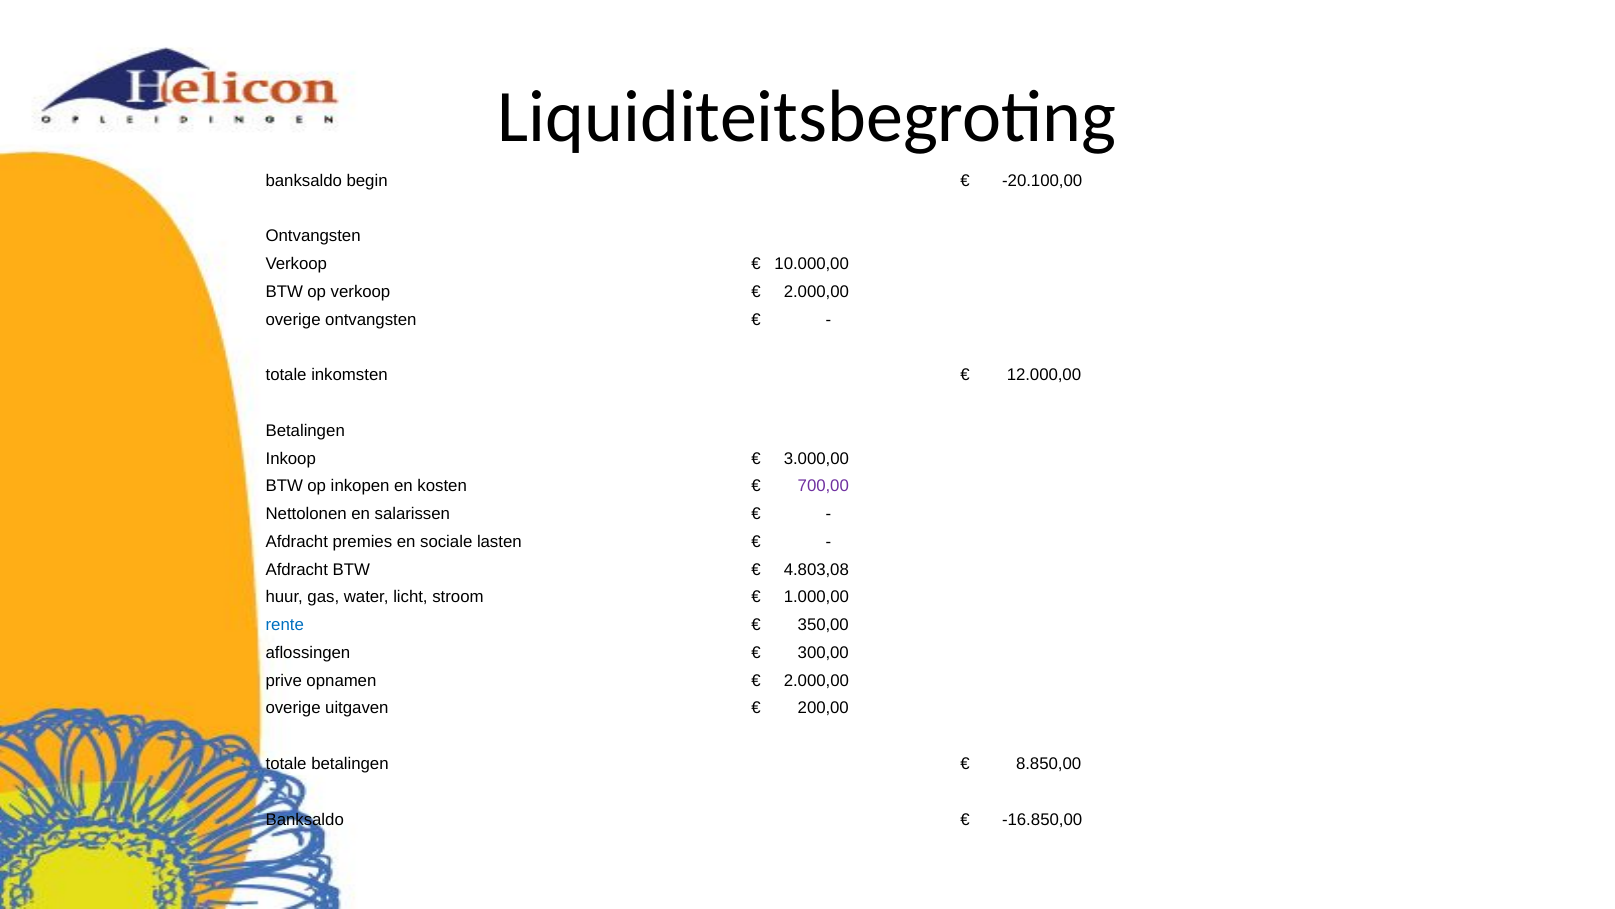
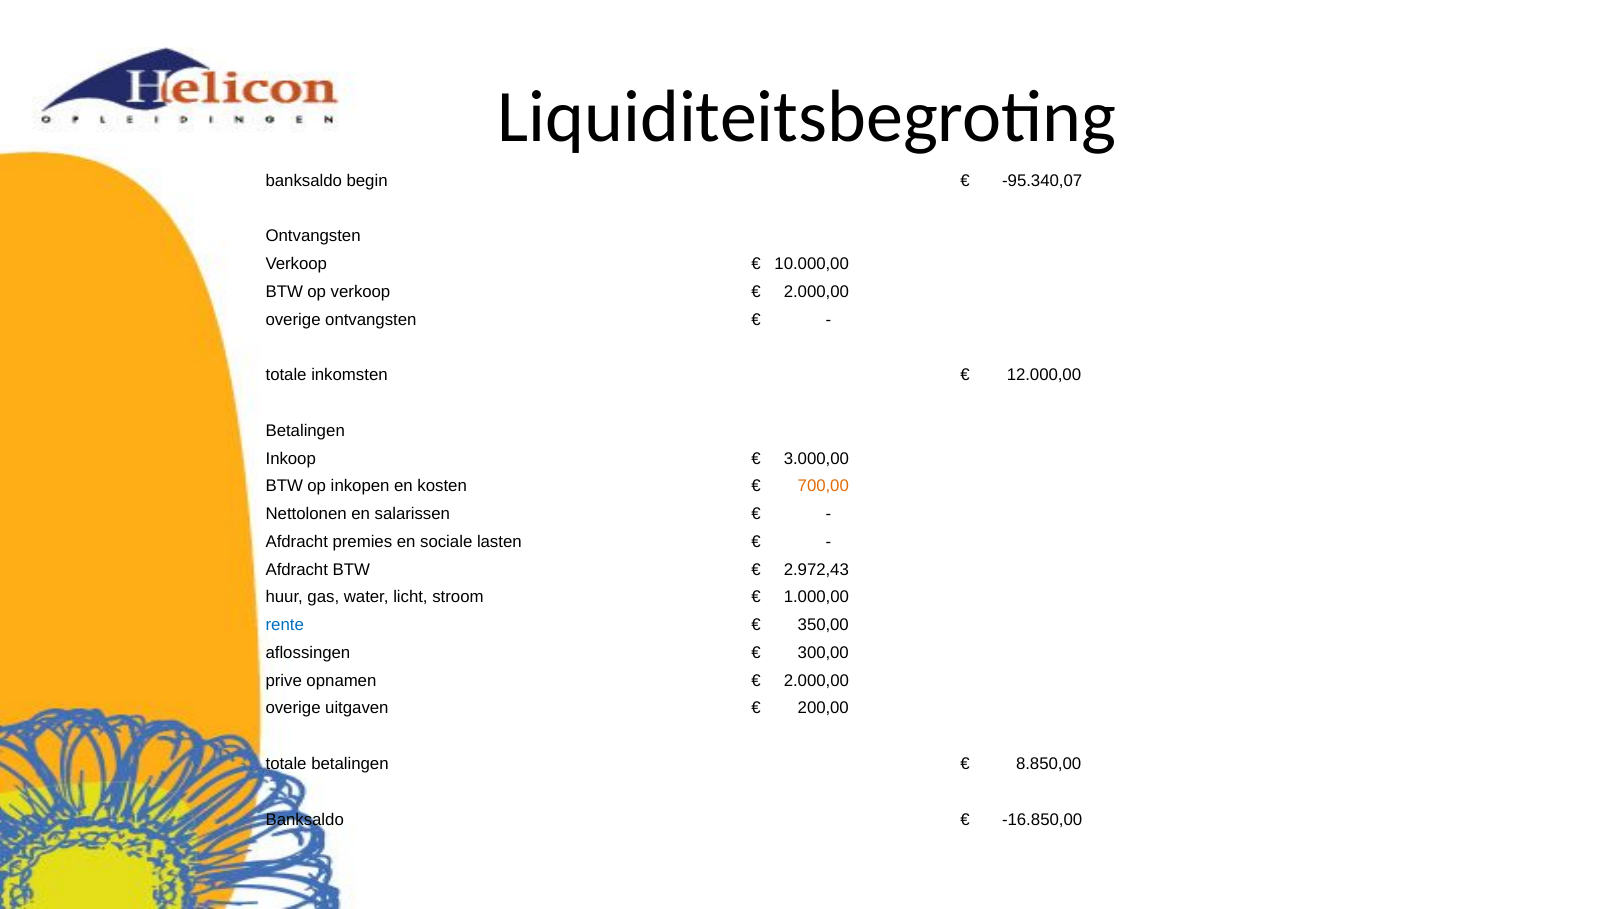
-20.100,00: -20.100,00 -> -95.340,07 (1042, 181)
700,00 colour: purple -> orange (823, 486)
4.803,08: 4.803,08 -> 2.972,43 (816, 569)
